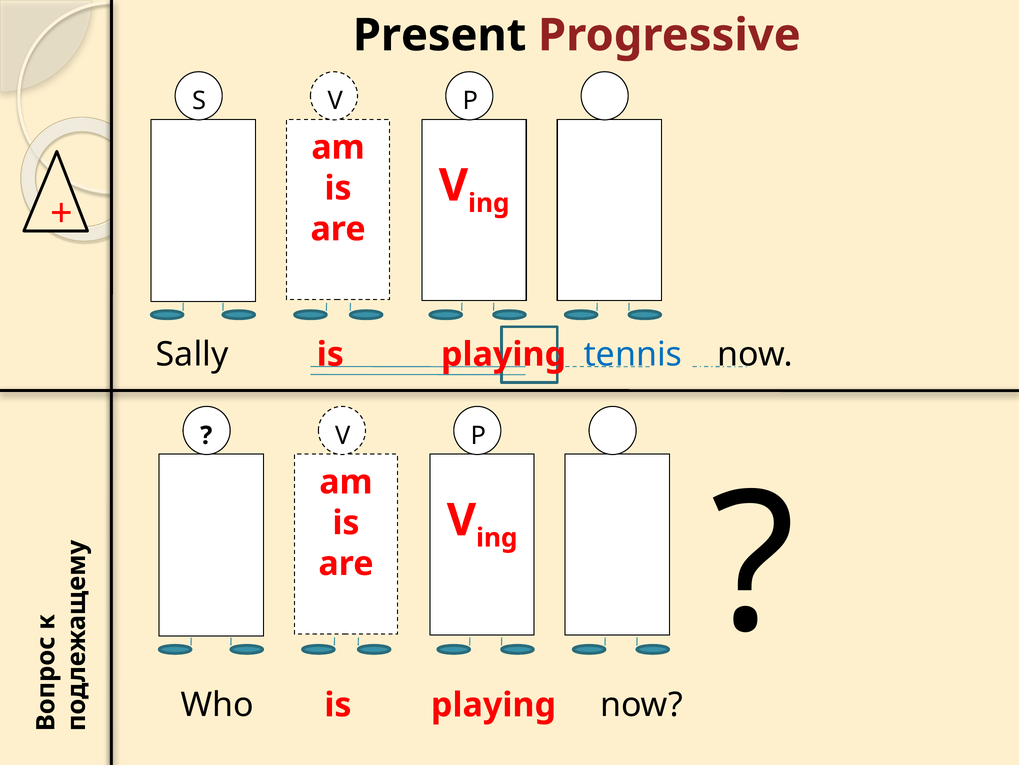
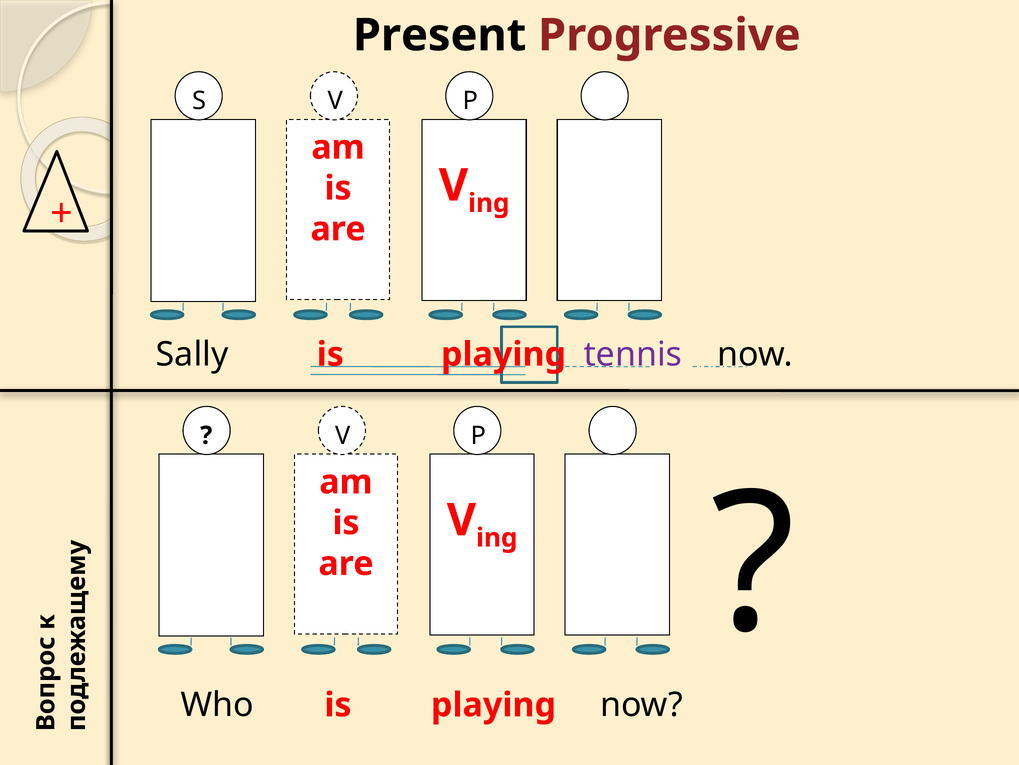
tennis colour: blue -> purple (633, 354)
